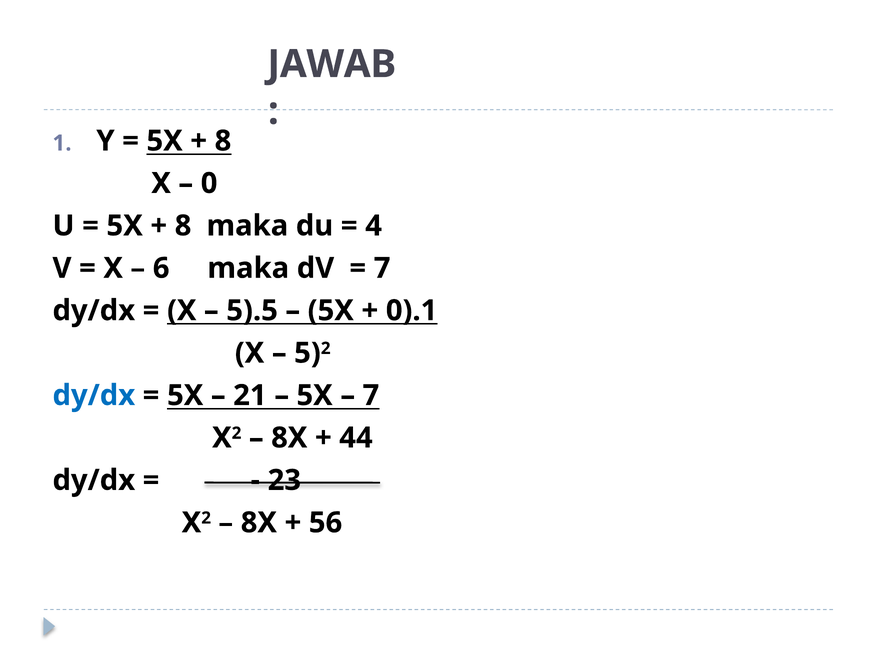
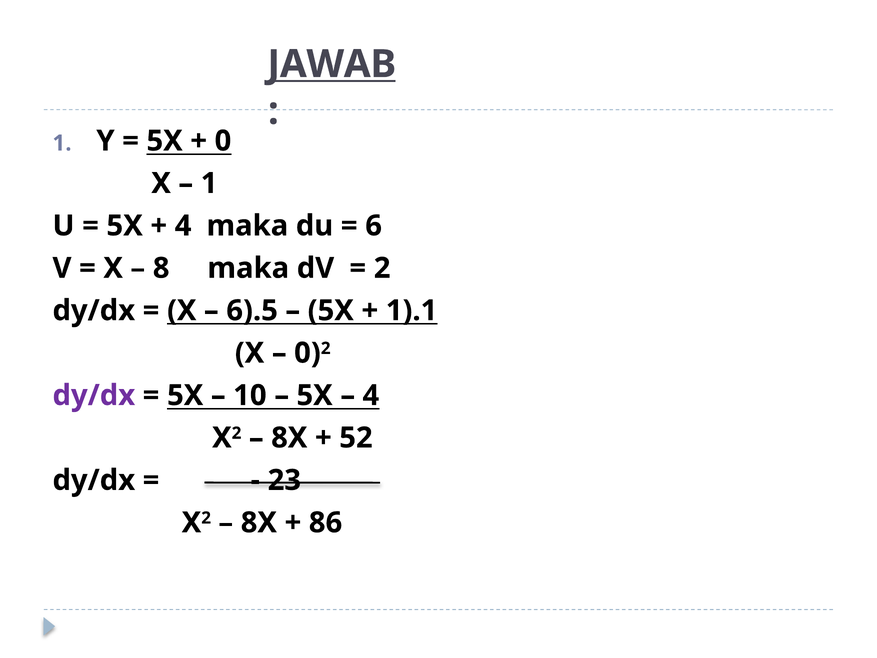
JAWAB underline: none -> present (332, 64)
8: 8 -> 0 (223, 141)
0: 0 -> 1 (209, 183)
8: 8 -> 4 (183, 226)
4: 4 -> 6 (374, 226)
6: 6 -> 8 (161, 268)
7: 7 -> 2 (382, 268)
5).5: 5).5 -> 6).5 (252, 310)
0).1: 0).1 -> 1).1 (412, 310)
5: 5 -> 0 (307, 353)
dy/dx colour: blue -> purple (94, 395)
21: 21 -> 10 (250, 395)
7: 7 -> 4 (371, 395)
44: 44 -> 52 (356, 438)
56: 56 -> 86 (326, 522)
